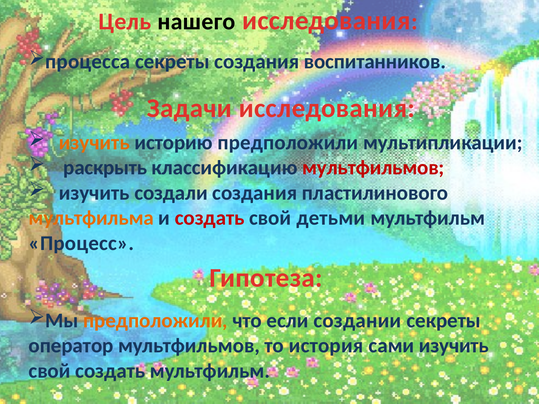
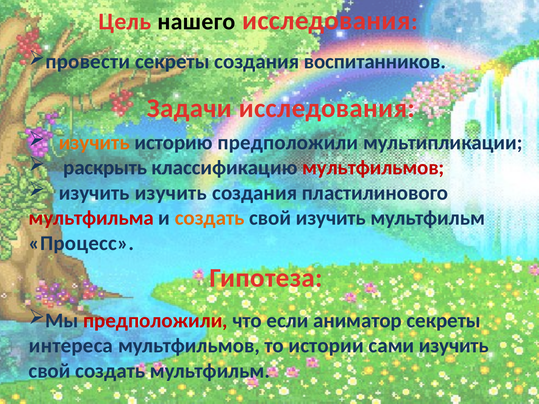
процесса: процесса -> провести (88, 62)
изучить создали: создали -> изучить (171, 193)
мультфильма colour: orange -> red (91, 218)
создать colour: red -> orange (210, 218)
свой детьми: детьми -> изучить (331, 218)
предположили colour: orange -> red (155, 321)
создании: создании -> аниматор (358, 321)
оператор: оператор -> интереса (71, 346)
история: история -> истории (326, 346)
